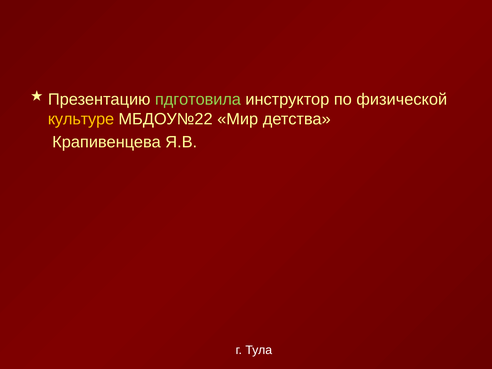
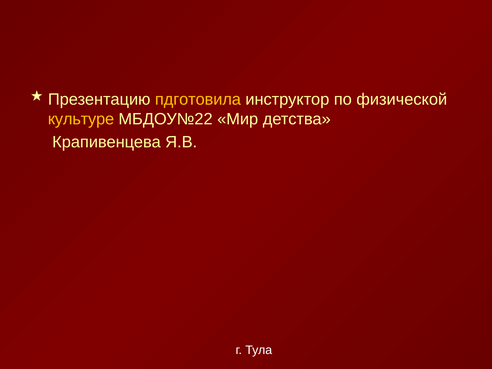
пдготовила colour: light green -> yellow (198, 100)
